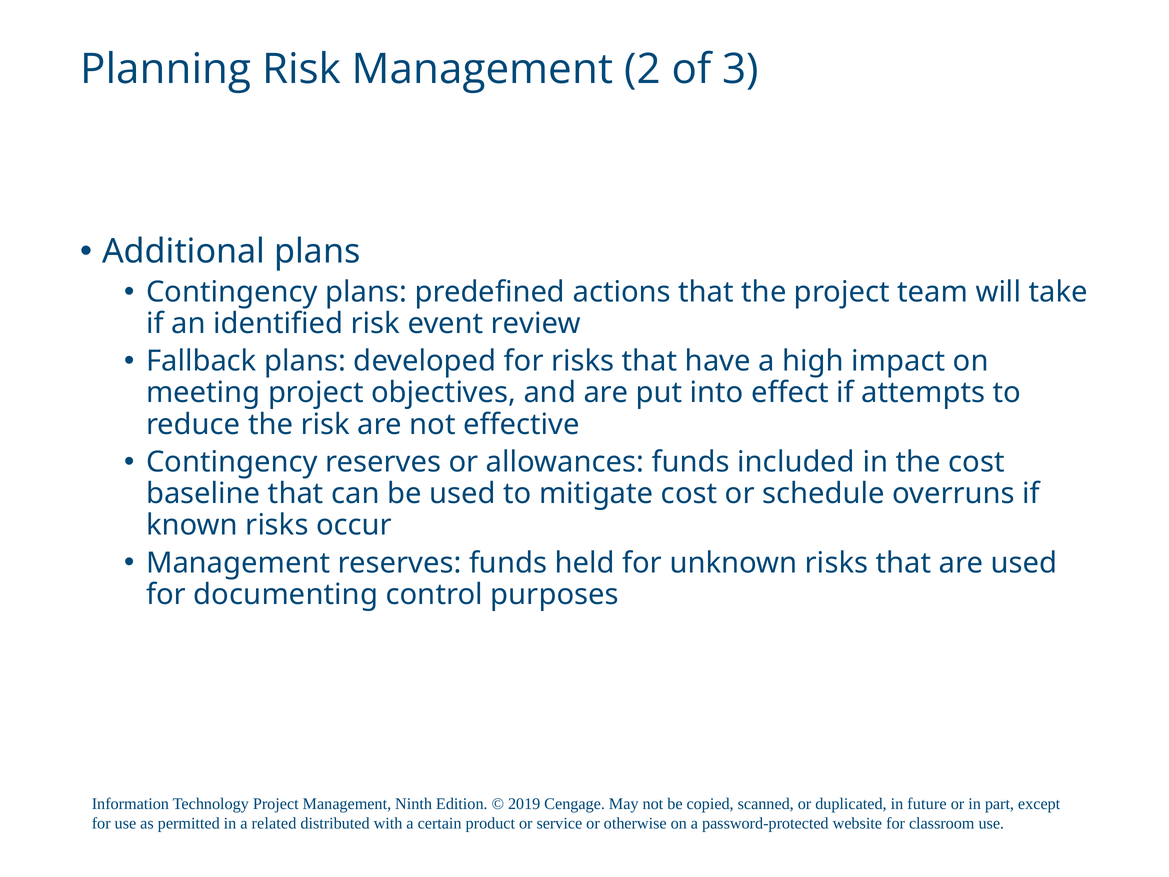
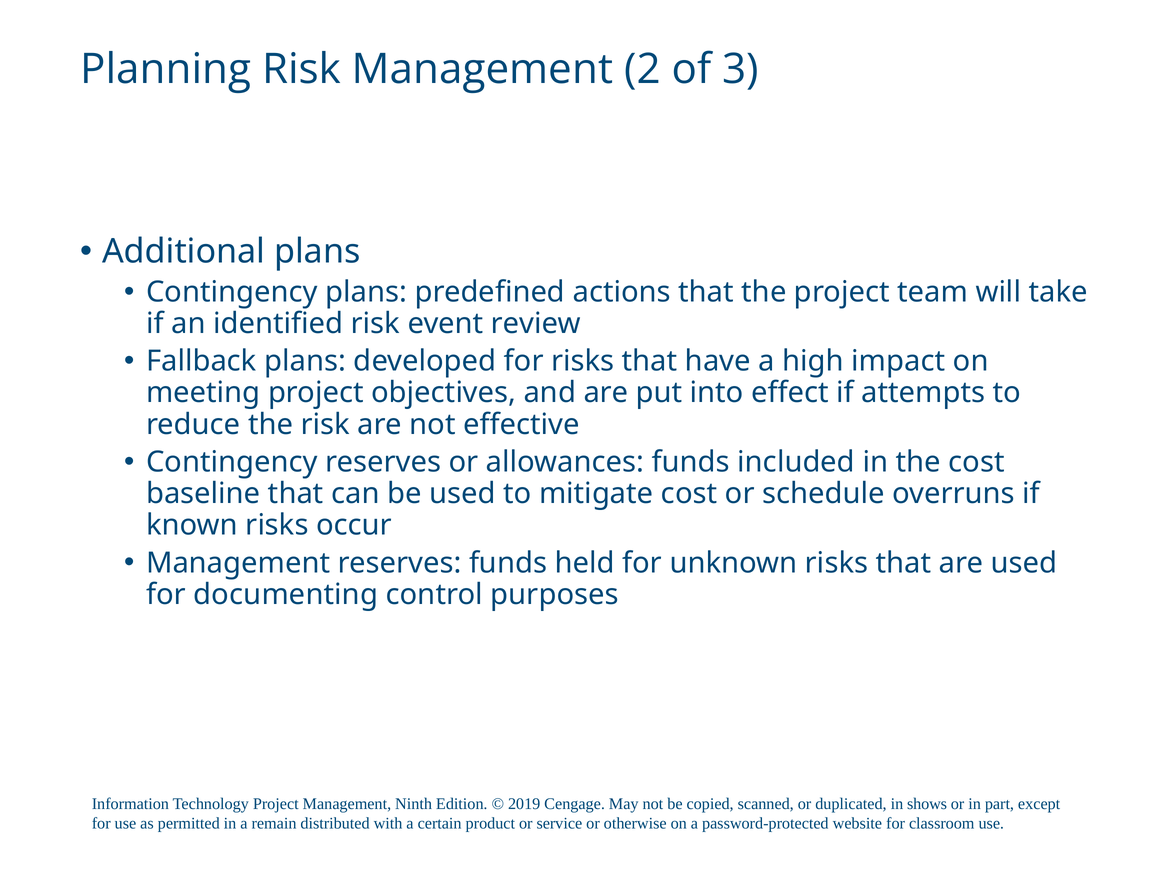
future: future -> shows (927, 804)
related: related -> remain (274, 823)
